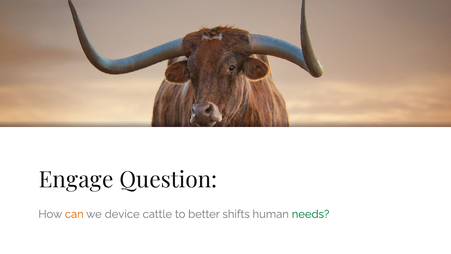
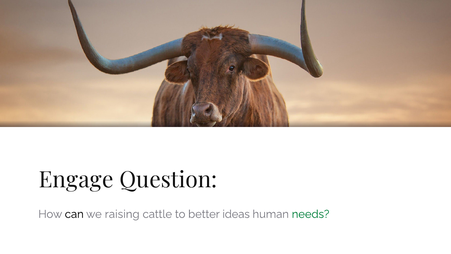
can colour: orange -> black (74, 214)
device: device -> raising (122, 214)
shifts: shifts -> ideas (236, 214)
